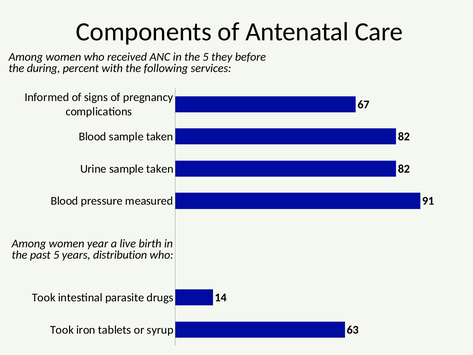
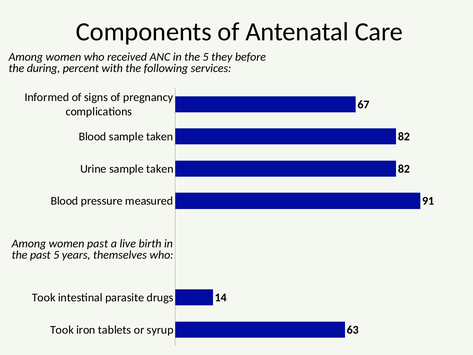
women year: year -> past (98, 243)
distribution: distribution -> themselves (120, 255)
